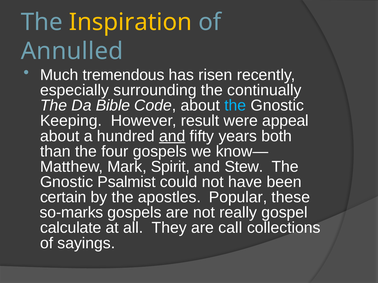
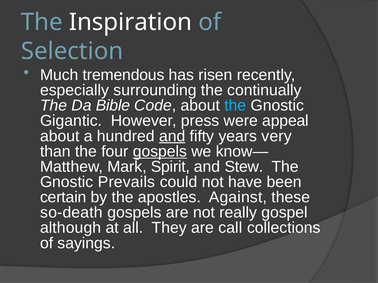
Inspiration colour: yellow -> white (131, 22)
Annulled: Annulled -> Selection (72, 51)
Keeping: Keeping -> Gigantic (71, 121)
result: result -> press (200, 121)
both: both -> very (277, 136)
gospels underline: none -> present (160, 152)
Psalmist: Psalmist -> Prevails (126, 182)
Popular: Popular -> Against (238, 198)
so-marks: so-marks -> so-death (71, 213)
calculate: calculate -> although (71, 228)
